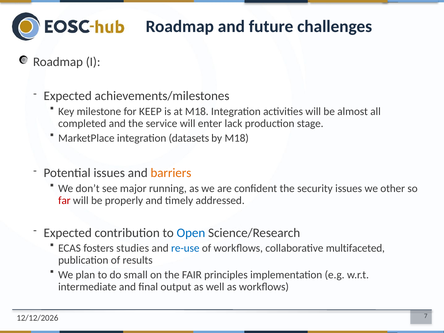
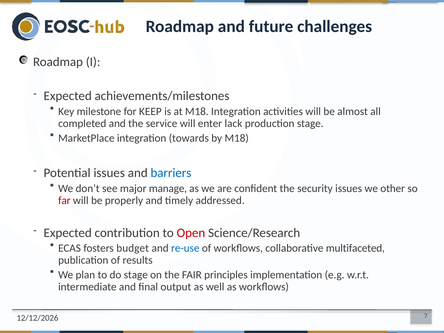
datasets: datasets -> towards (189, 138)
barriers colour: orange -> blue (171, 173)
running: running -> manage (168, 188)
Open colour: blue -> red (191, 233)
studies: studies -> budget (133, 248)
do small: small -> stage (136, 275)
